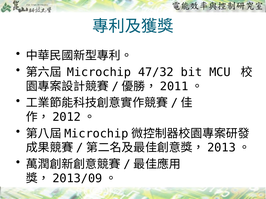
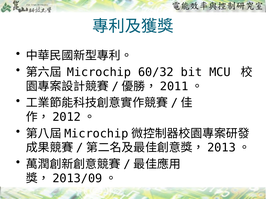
47/32: 47/32 -> 60/32 (156, 72)
